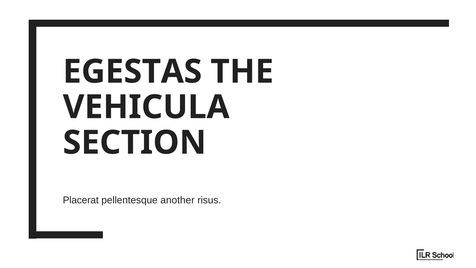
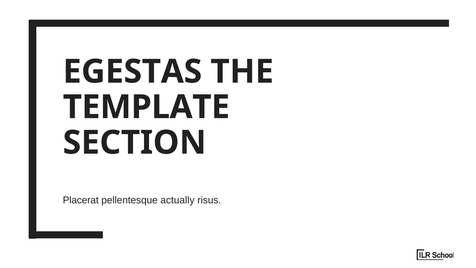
VEHICULA: VEHICULA -> TEMPLATE (146, 107)
another: another -> actually (178, 200)
